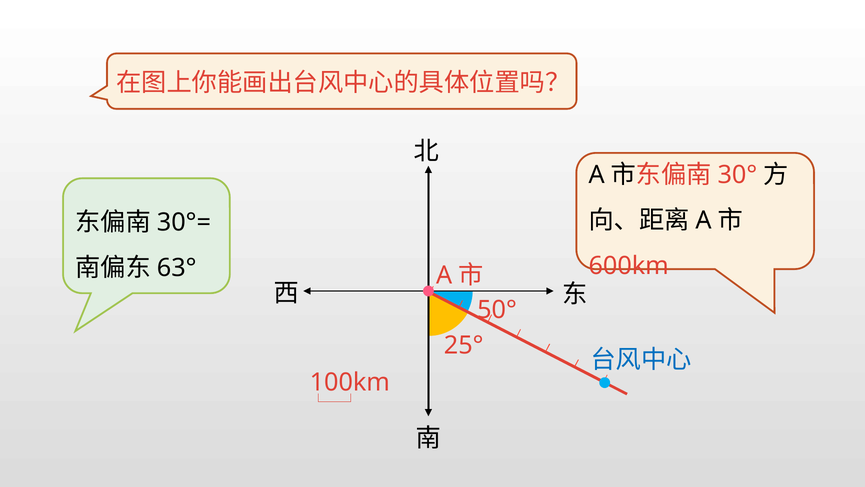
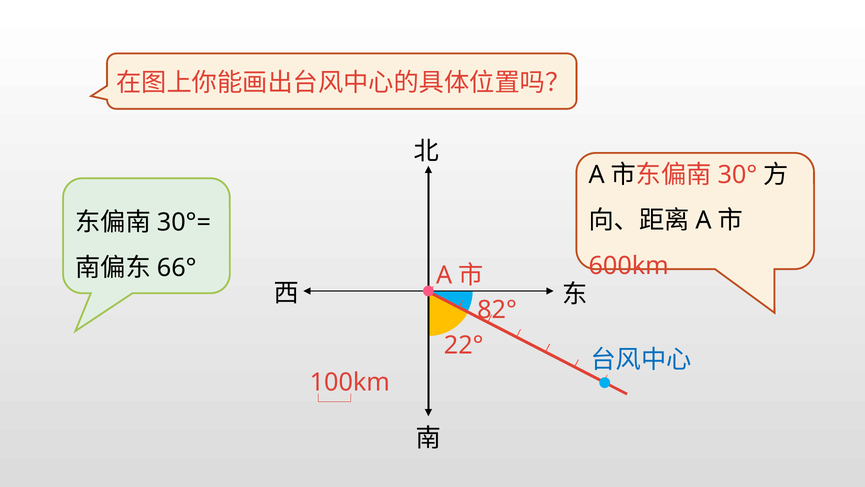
63°: 63° -> 66° (177, 268)
50°: 50° -> 82° (497, 310)
25°: 25° -> 22° (464, 345)
